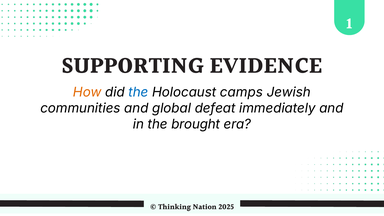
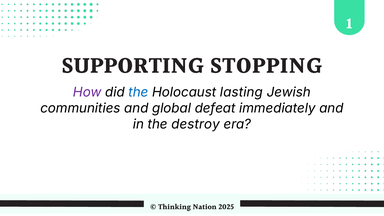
EVIDENCE: EVIDENCE -> STOPPING (266, 67)
How colour: orange -> purple (87, 92)
camps: camps -> lasting (241, 92)
brought: brought -> destroy (196, 124)
